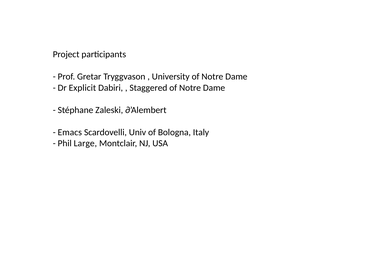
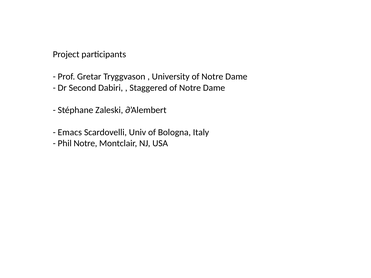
Explicit: Explicit -> Second (82, 88)
Phil Large: Large -> Notre (85, 144)
